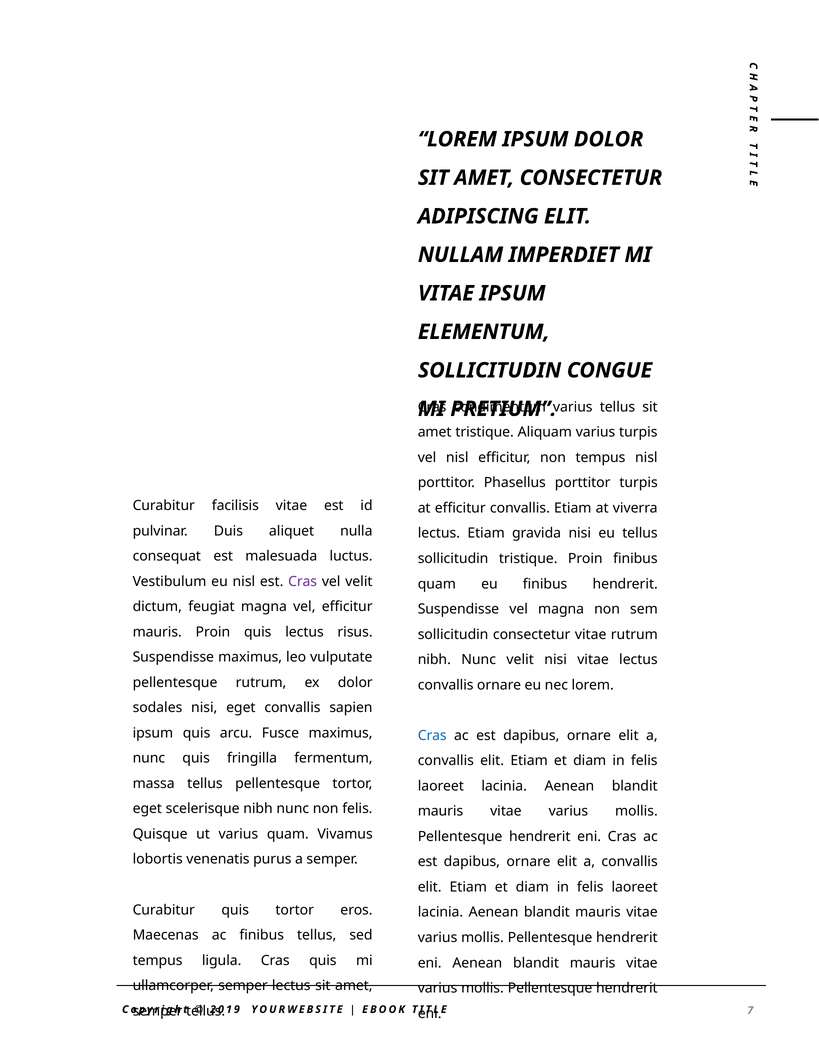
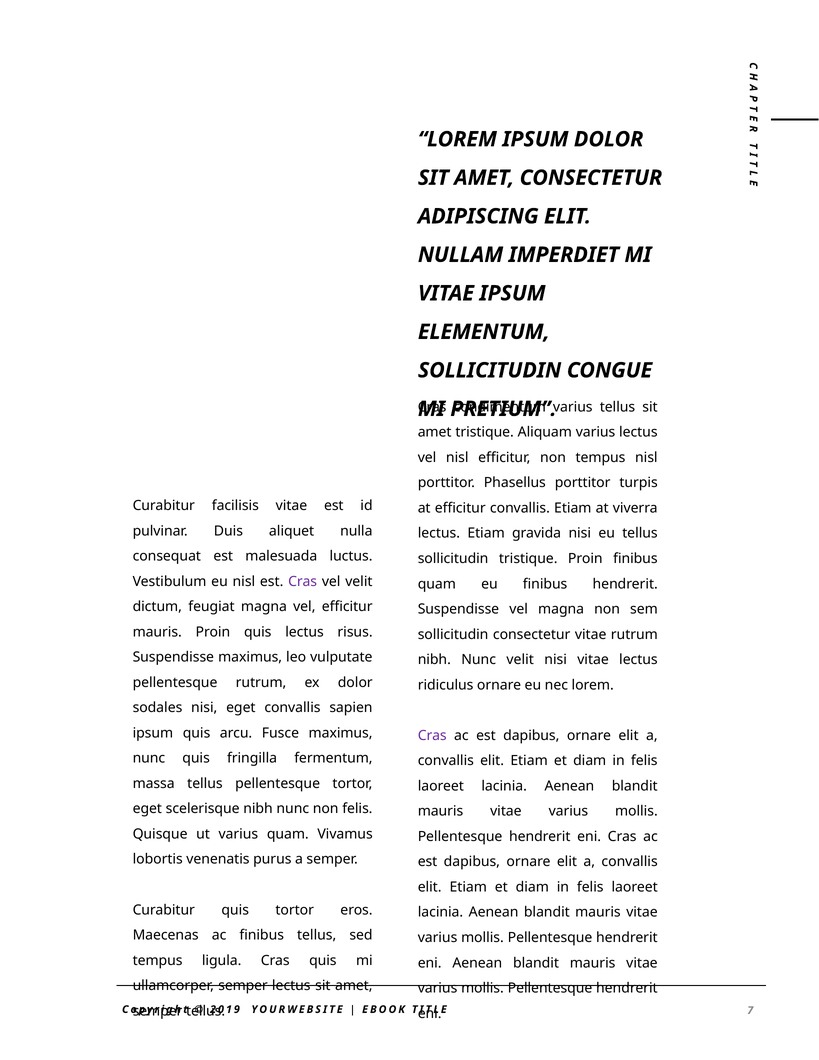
varius turpis: turpis -> lectus (638, 432)
convallis: convallis -> ridiculus (446, 685)
Cras colour: blue -> purple (432, 735)
